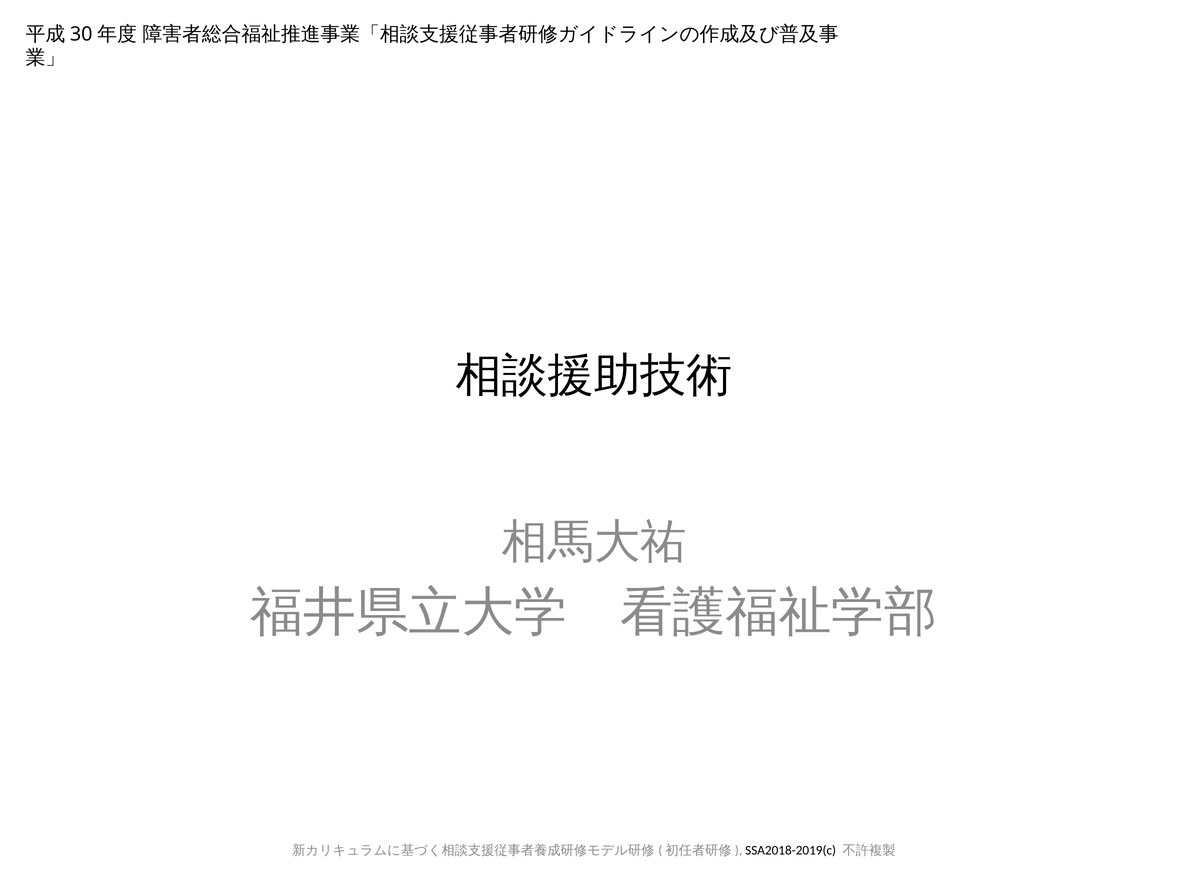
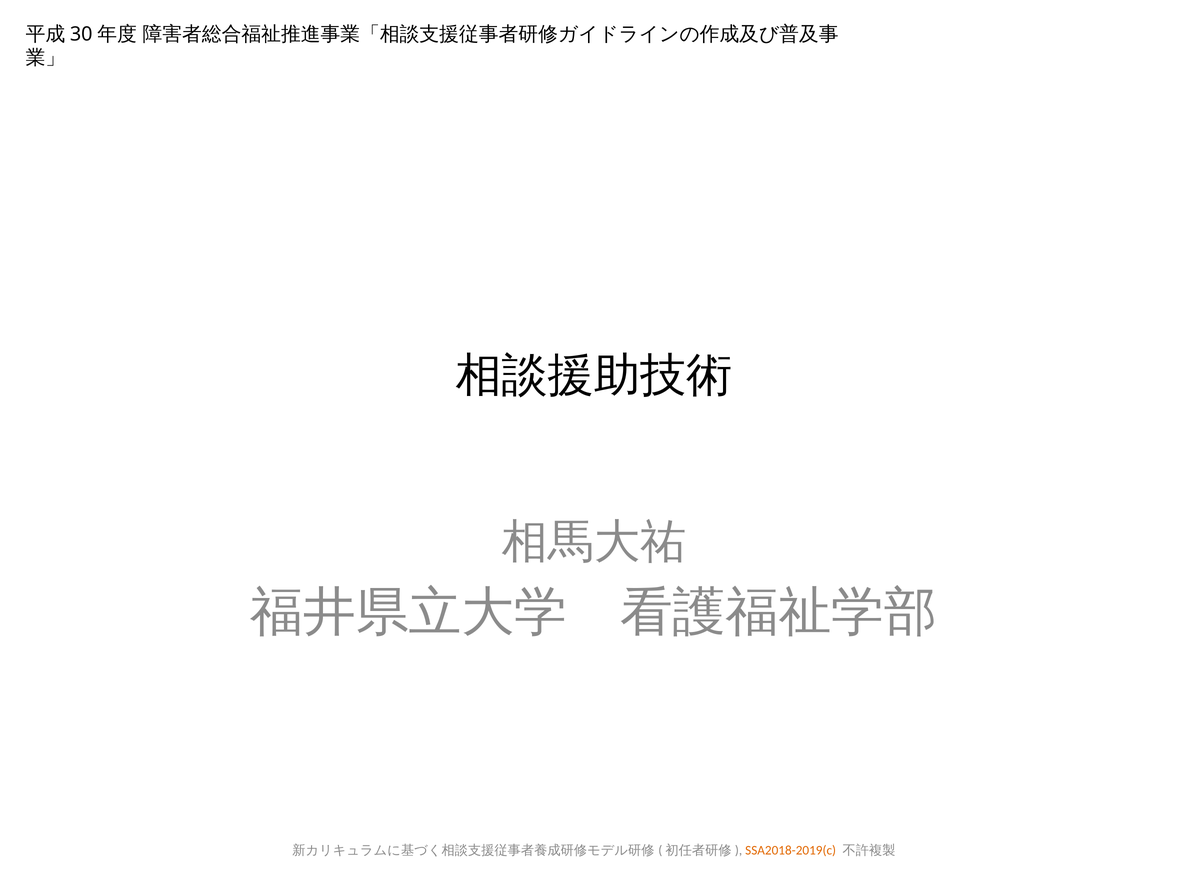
SSA2018-2019(c colour: black -> orange (791, 850)
